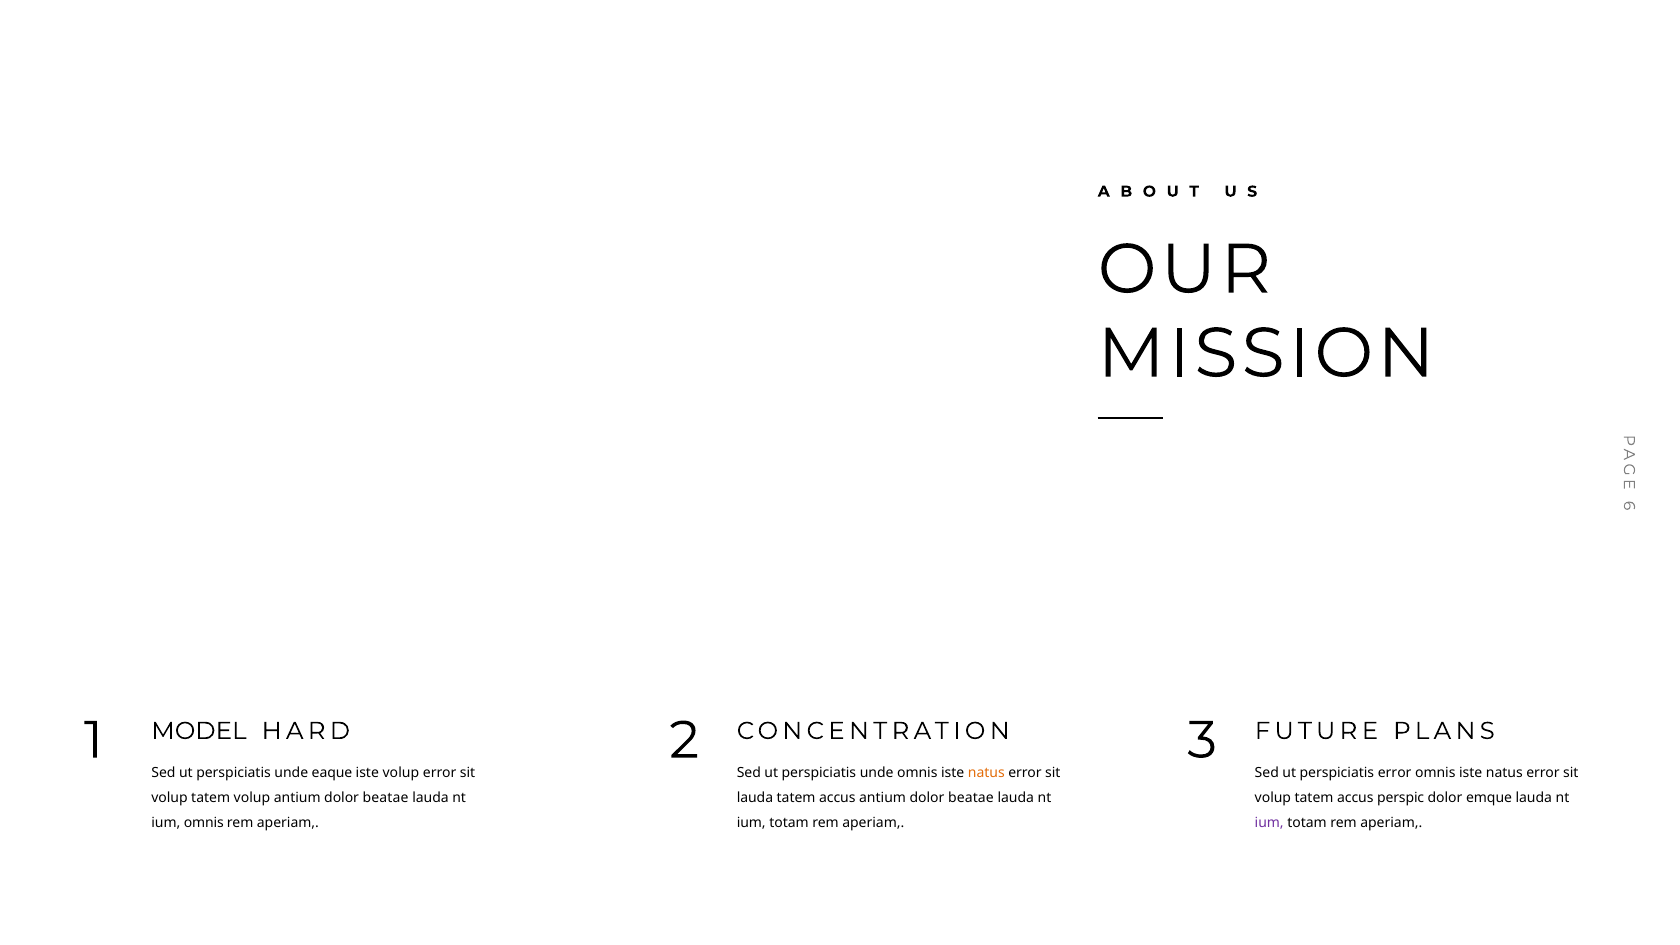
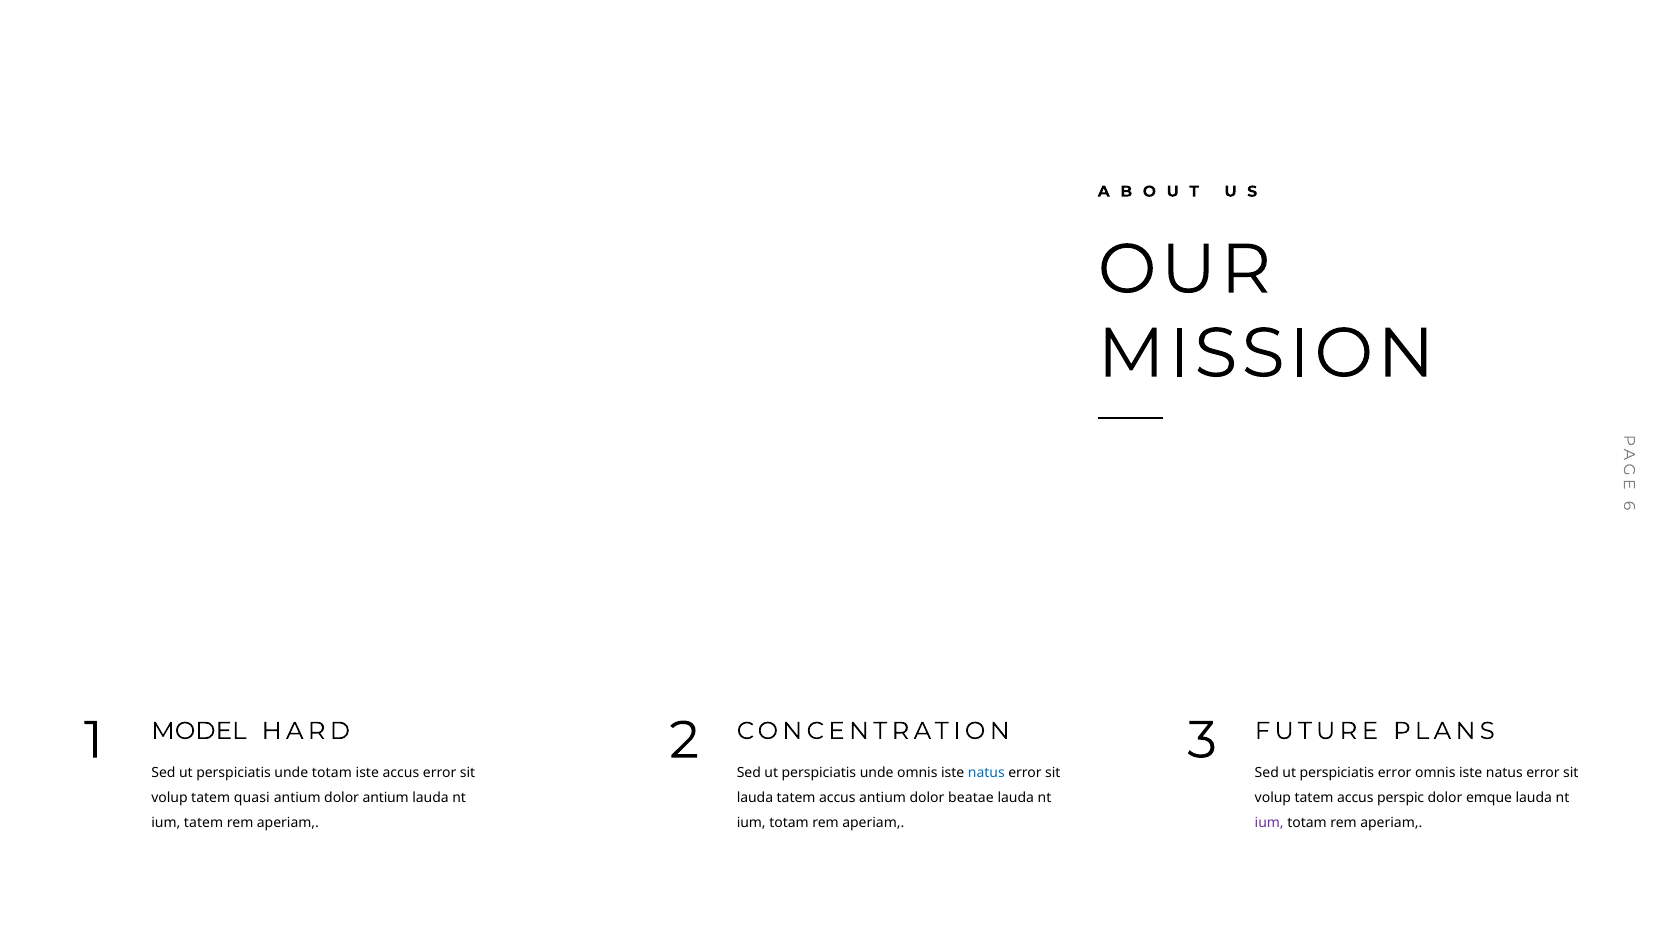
unde eaque: eaque -> totam (332, 773)
iste volup: volup -> accus (401, 773)
natus colour: orange -> blue (986, 773)
tatem volup: volup -> quasi (252, 798)
beatae: beatae -> antium (386, 798)
ium omnis: omnis -> tatem (204, 823)
